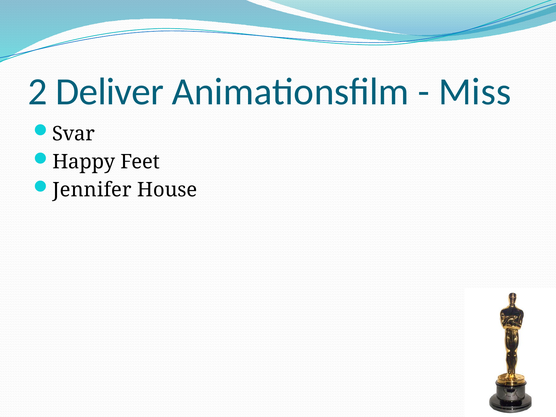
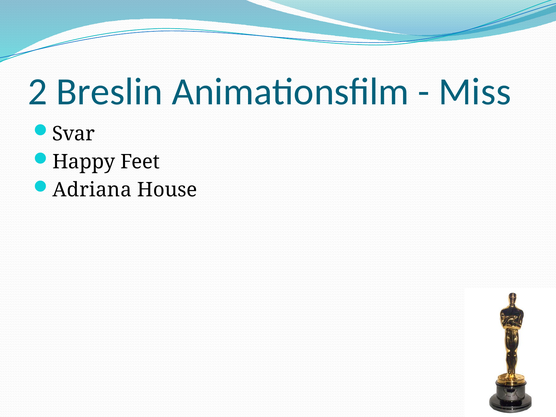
Deliver: Deliver -> Breslin (109, 92)
Jennifer: Jennifer -> Adriana (92, 190)
